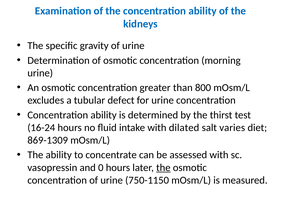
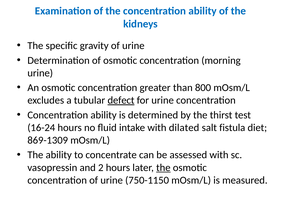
defect underline: none -> present (121, 101)
varies: varies -> fistula (232, 128)
0: 0 -> 2 (101, 168)
